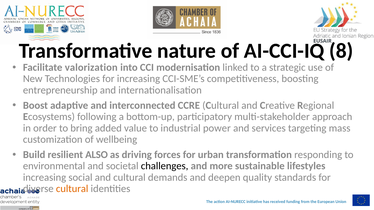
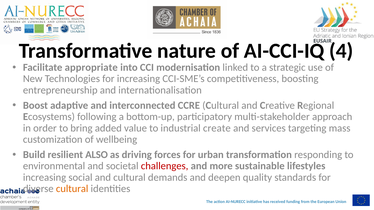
8: 8 -> 4 (341, 51)
valorization: valorization -> appropriate (91, 68)
power: power -> create (217, 128)
challenges colour: black -> red (165, 166)
